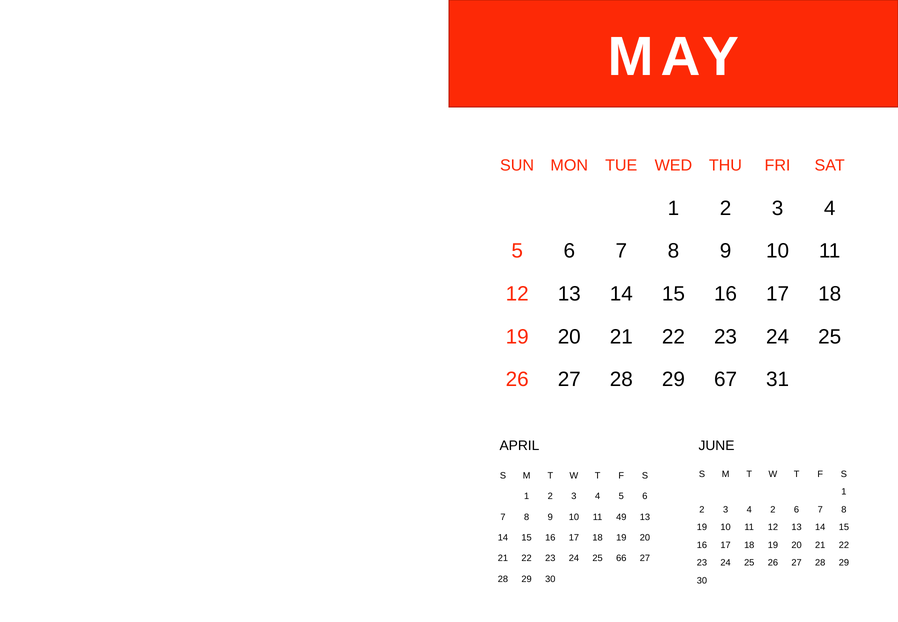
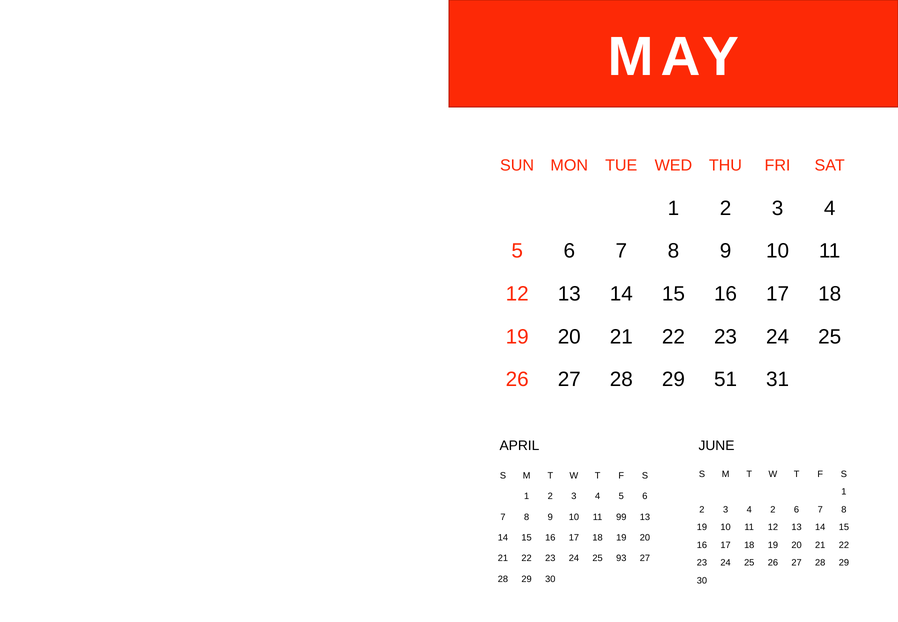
67: 67 -> 51 (726, 379)
49: 49 -> 99 (621, 517)
66: 66 -> 93 (621, 558)
